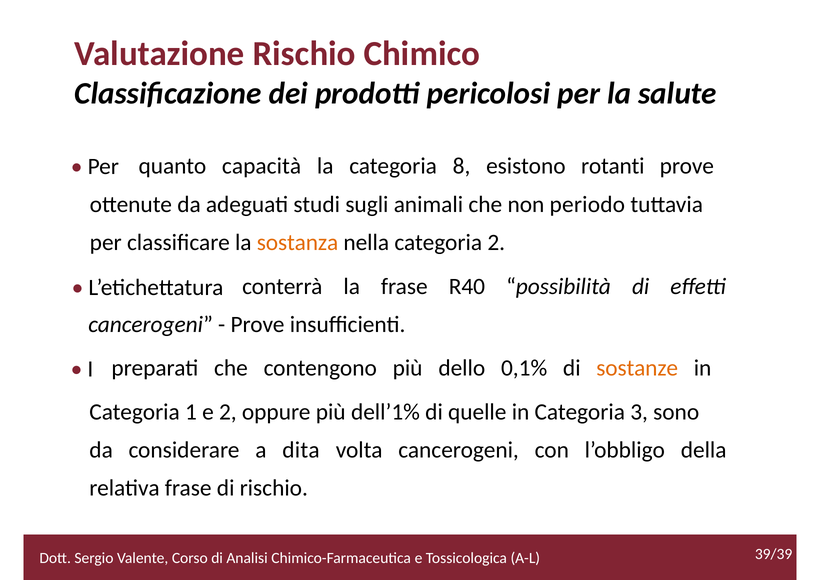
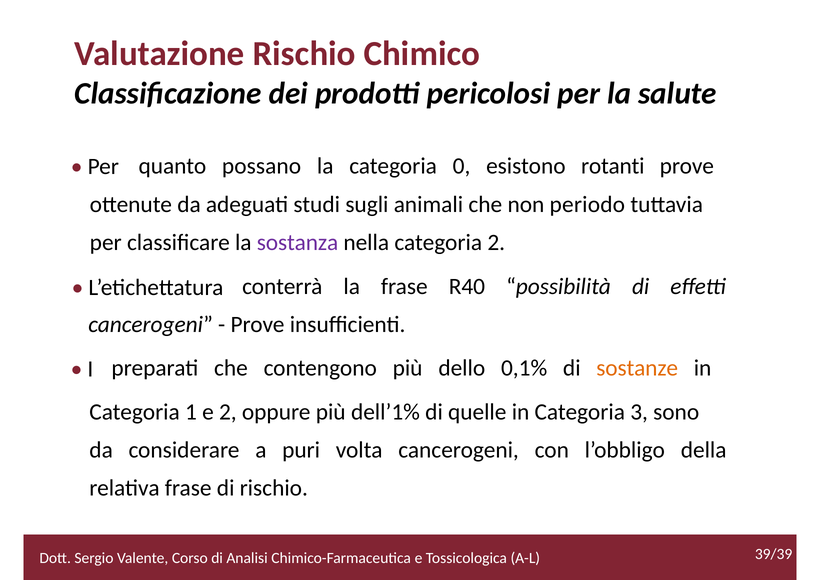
capacità: capacità -> possano (262, 166)
8: 8 -> 0 (462, 166)
sostanza colour: orange -> purple (298, 242)
dita: dita -> puri (301, 450)
